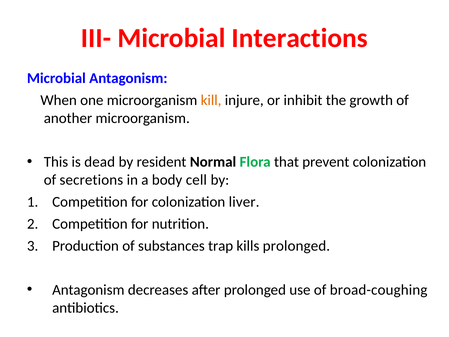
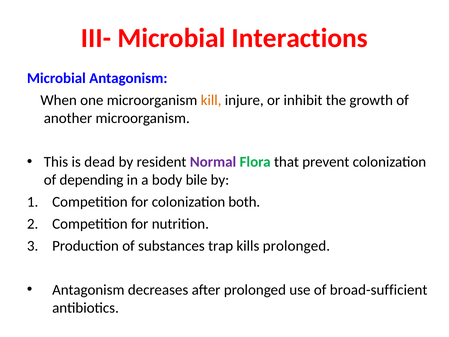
Normal colour: black -> purple (213, 162)
secretions: secretions -> depending (92, 180)
cell: cell -> bile (197, 180)
liver: liver -> both (244, 202)
broad-coughing: broad-coughing -> broad-sufficient (379, 290)
